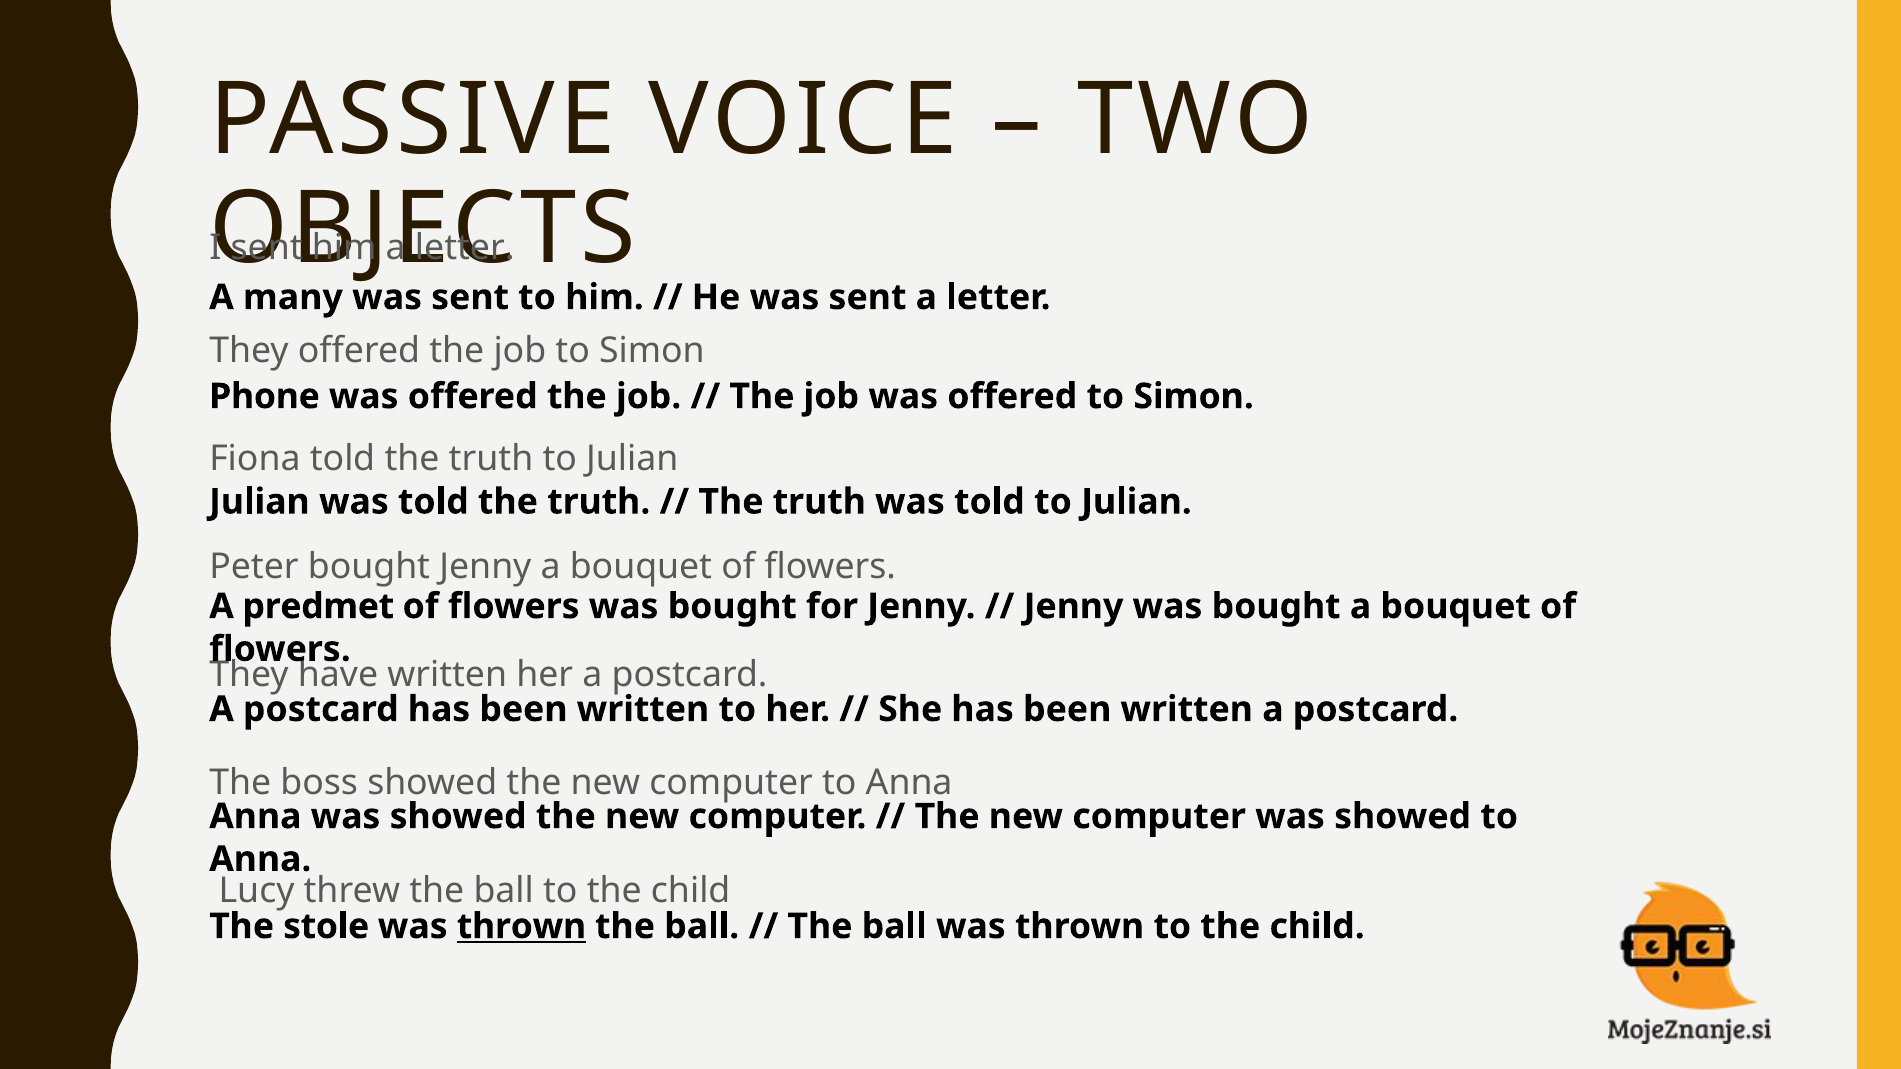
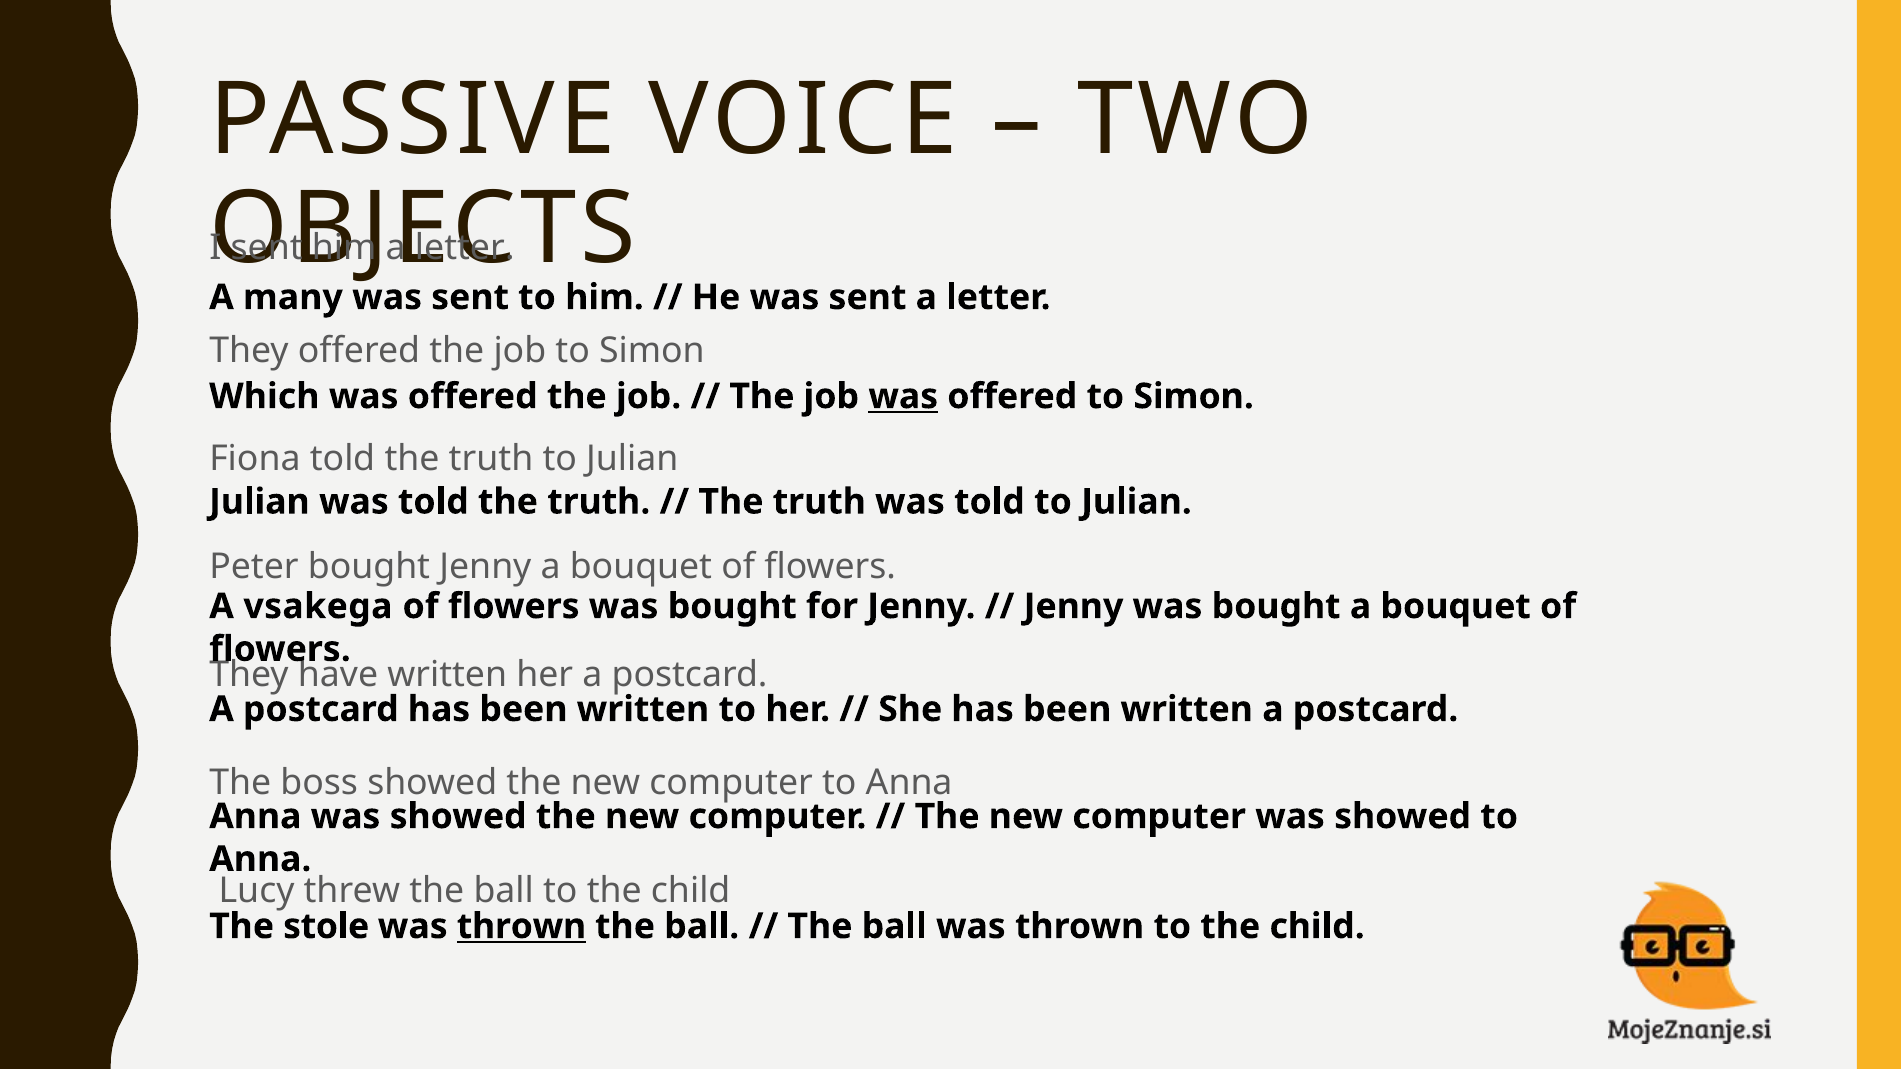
Phone: Phone -> Which (264, 397)
was underline: none -> present (903, 397)
predmet: predmet -> vsakega (318, 607)
